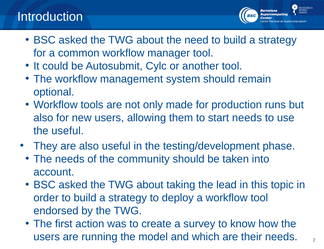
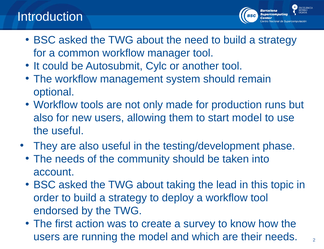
start needs: needs -> model (247, 118)
